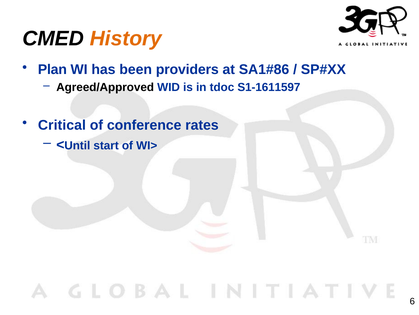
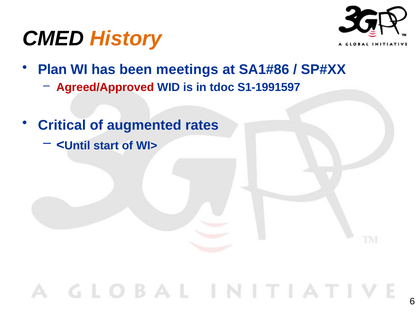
providers: providers -> meetings (187, 70)
Agreed/Approved colour: black -> red (105, 87)
S1-1611597: S1-1611597 -> S1-1991597 (269, 87)
conference: conference -> augmented (144, 125)
